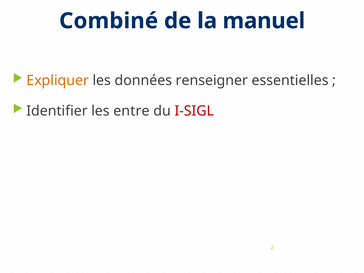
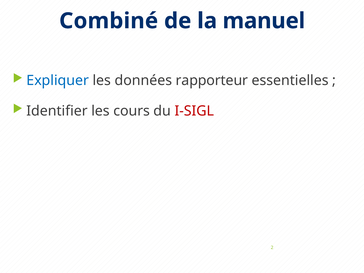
Expliquer colour: orange -> blue (58, 80)
renseigner: renseigner -> rapporteur (212, 80)
entre: entre -> cours (132, 111)
